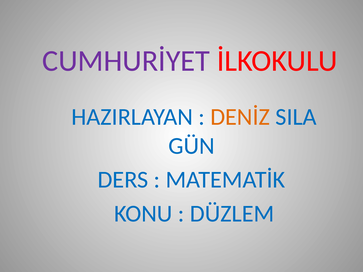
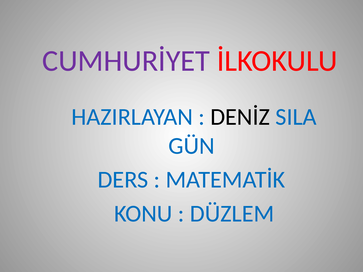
DENİZ colour: orange -> black (240, 117)
